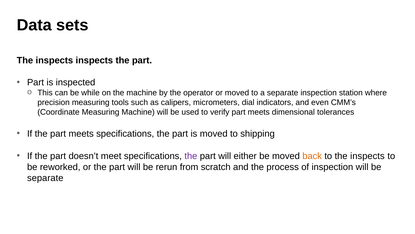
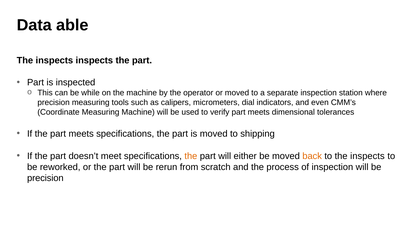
sets: sets -> able (72, 25)
the colour: purple -> orange (191, 156)
separate: separate -> precision (45, 178)
